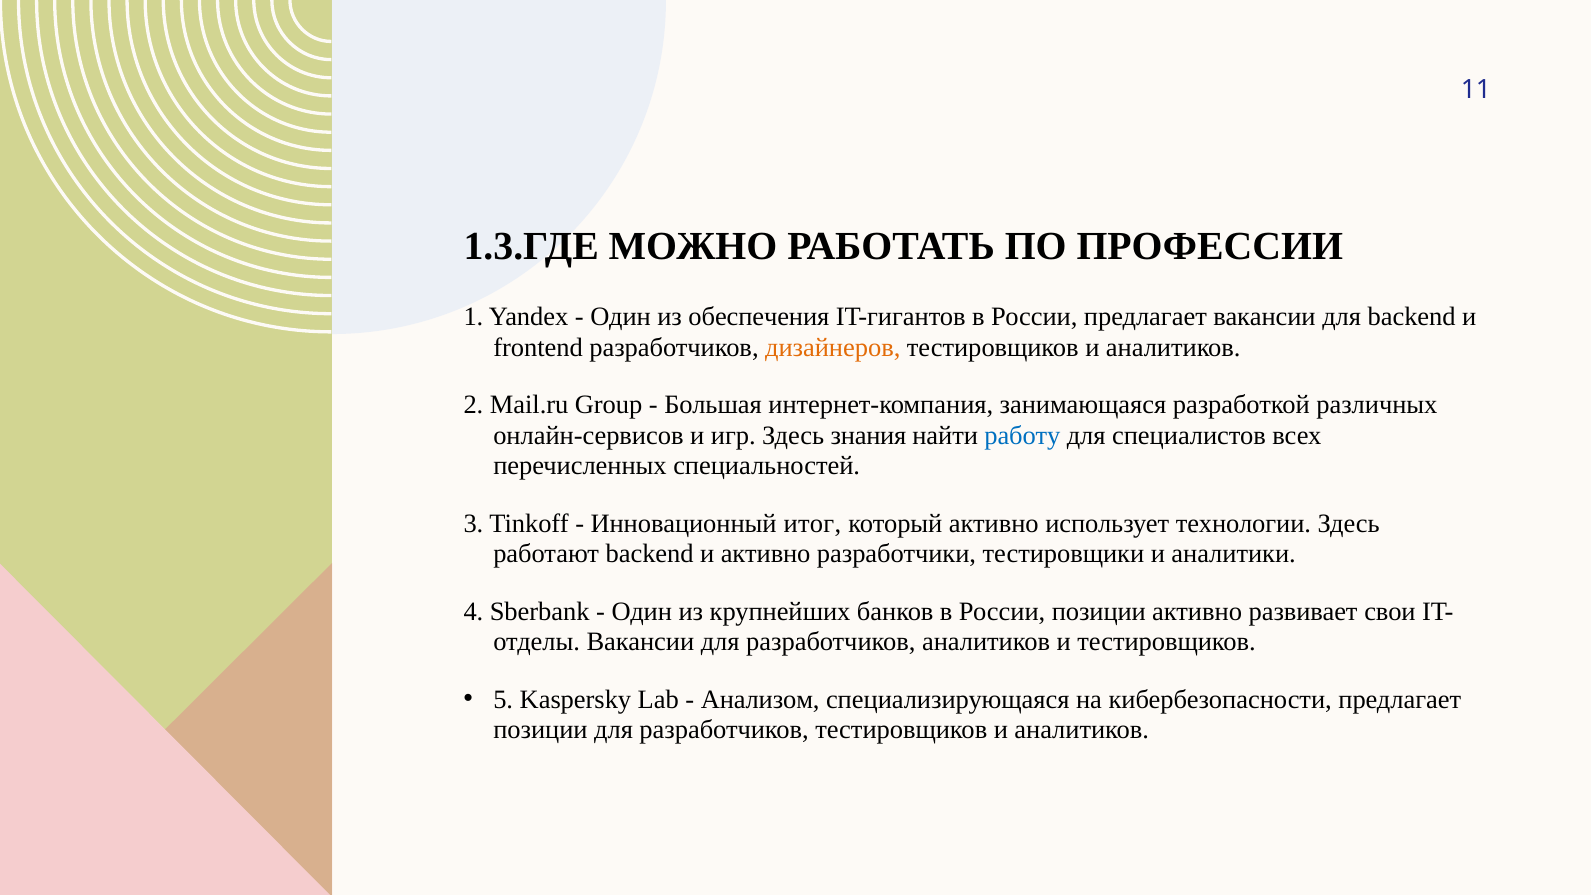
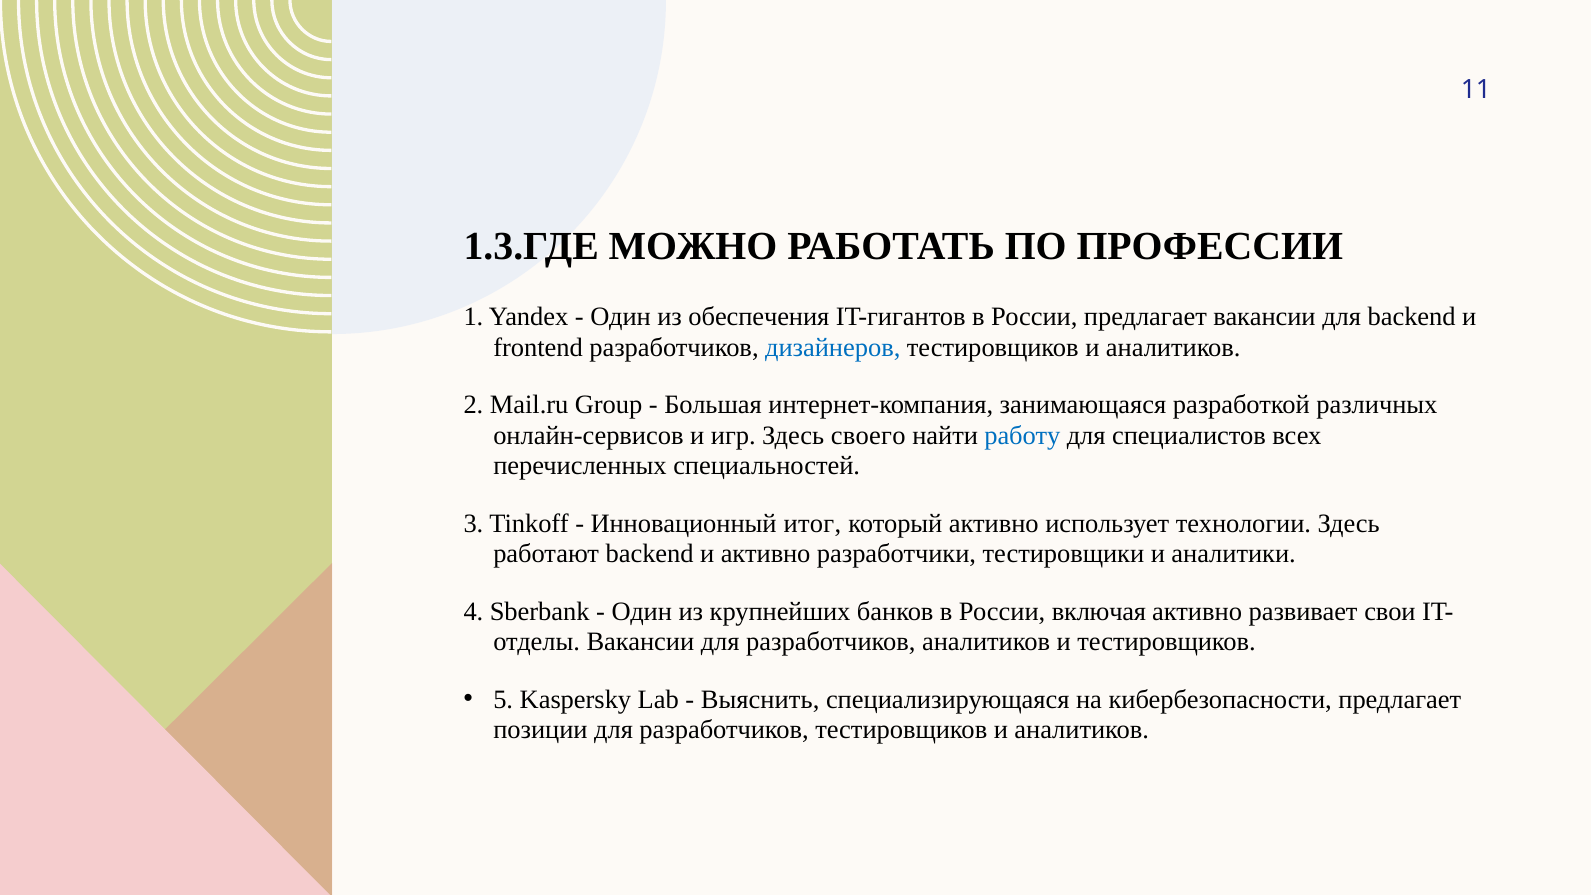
дизайнеров colour: orange -> blue (833, 348)
знания: знания -> своего (868, 436)
России позиции: позиции -> включая (1099, 611)
Анализом: Анализом -> Выяснить (760, 699)
